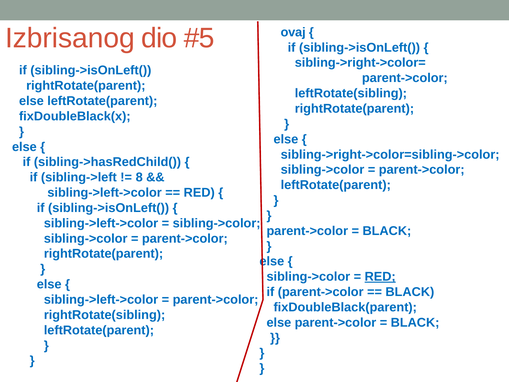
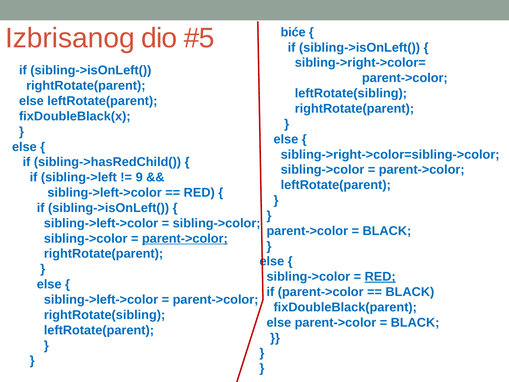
ovaj: ovaj -> biće (293, 32)
8: 8 -> 9 (139, 177)
parent->color underline: none -> present (185, 238)
